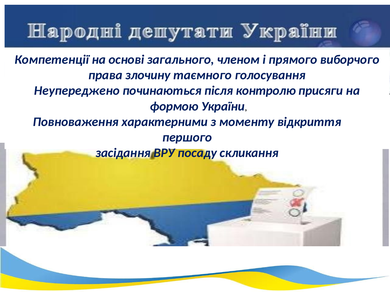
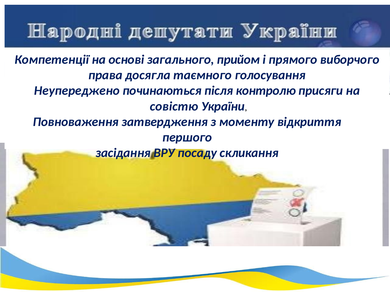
членом: членом -> прийом (238, 60)
злочину: злочину -> досягла (148, 75)
формою: формою -> совістю (174, 106)
характерними: характерними -> затвердження (165, 122)
